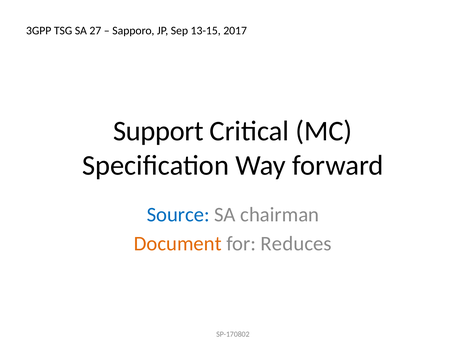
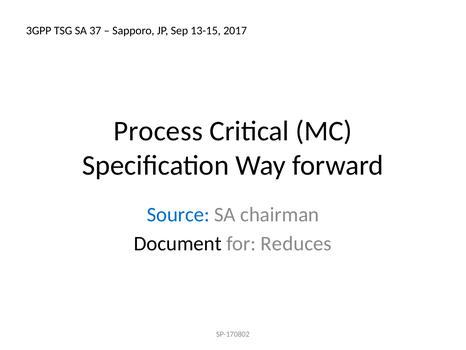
27: 27 -> 37 (95, 31)
Support: Support -> Process (158, 131)
Document colour: orange -> black (178, 243)
